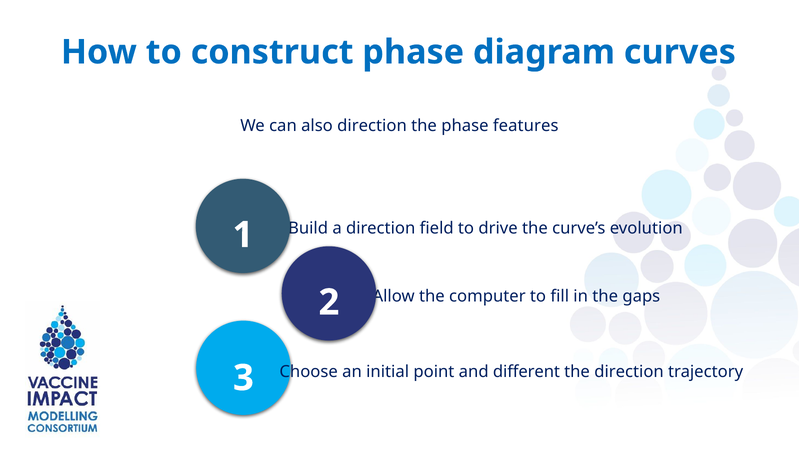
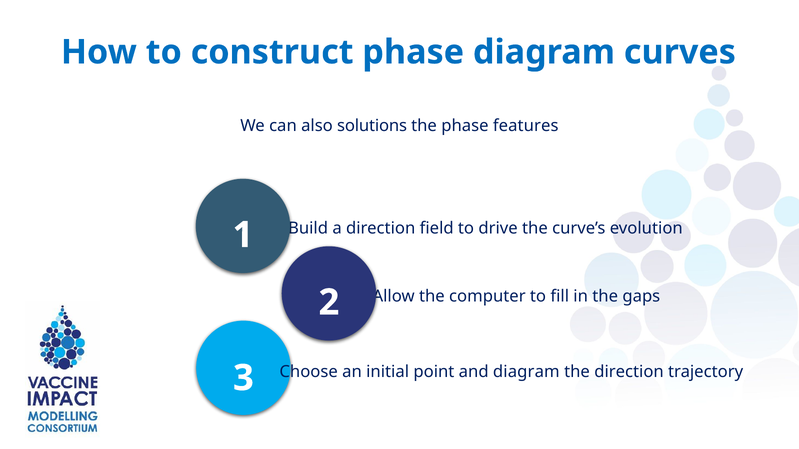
also direction: direction -> solutions (372, 126)
and different: different -> diagram (526, 372)
